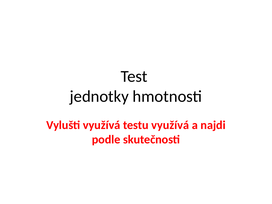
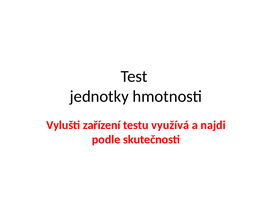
Vylušti využívá: využívá -> zařízení (102, 125)
